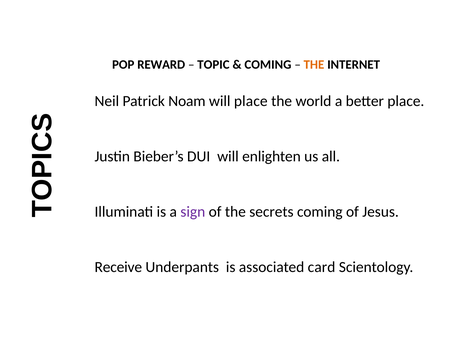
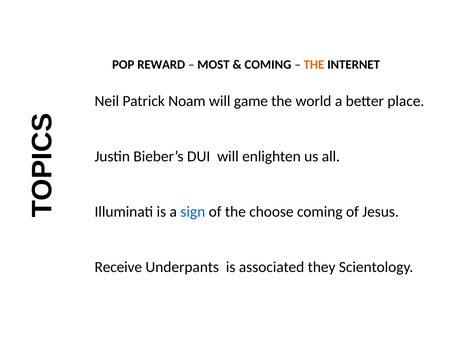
TOPIC: TOPIC -> MOST (213, 65)
will place: place -> game (251, 101)
sign colour: purple -> blue (193, 212)
secrets: secrets -> choose (271, 212)
card: card -> they (322, 267)
